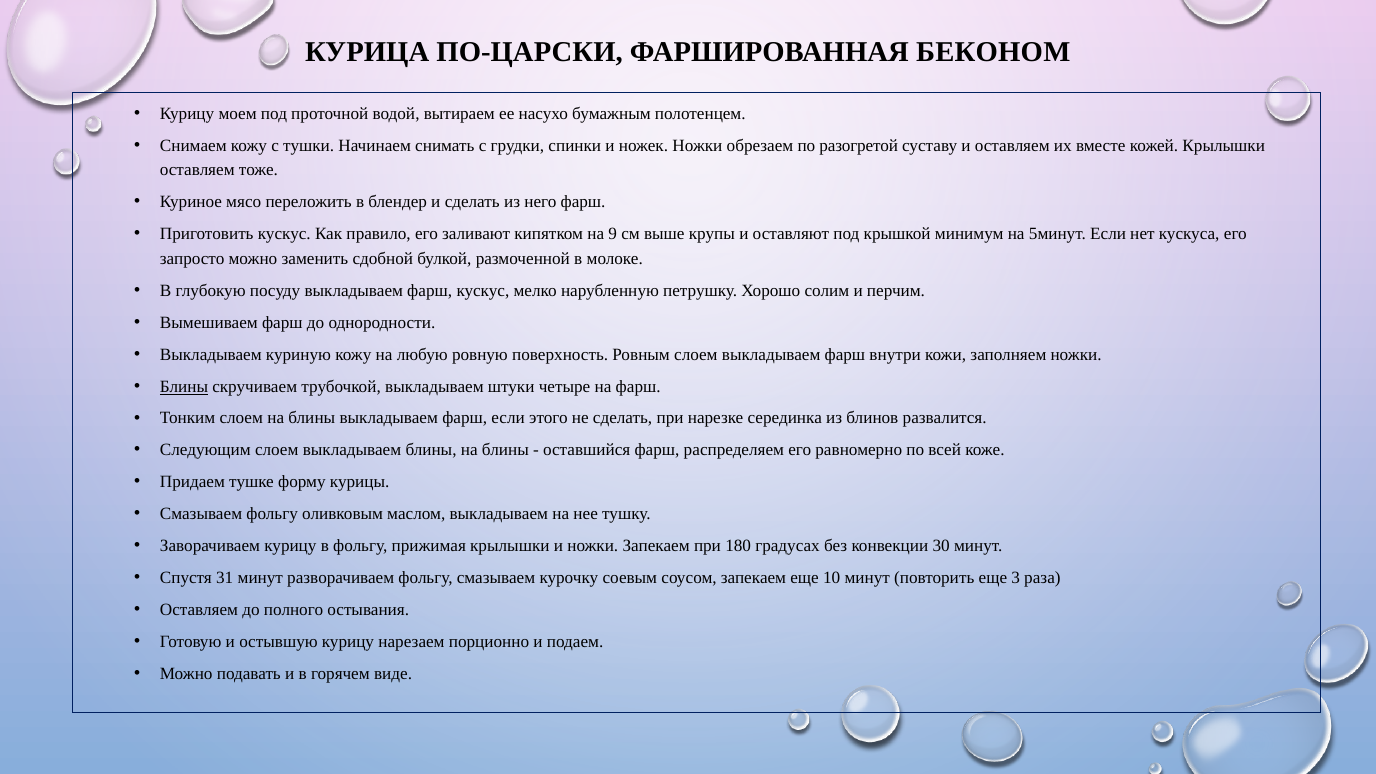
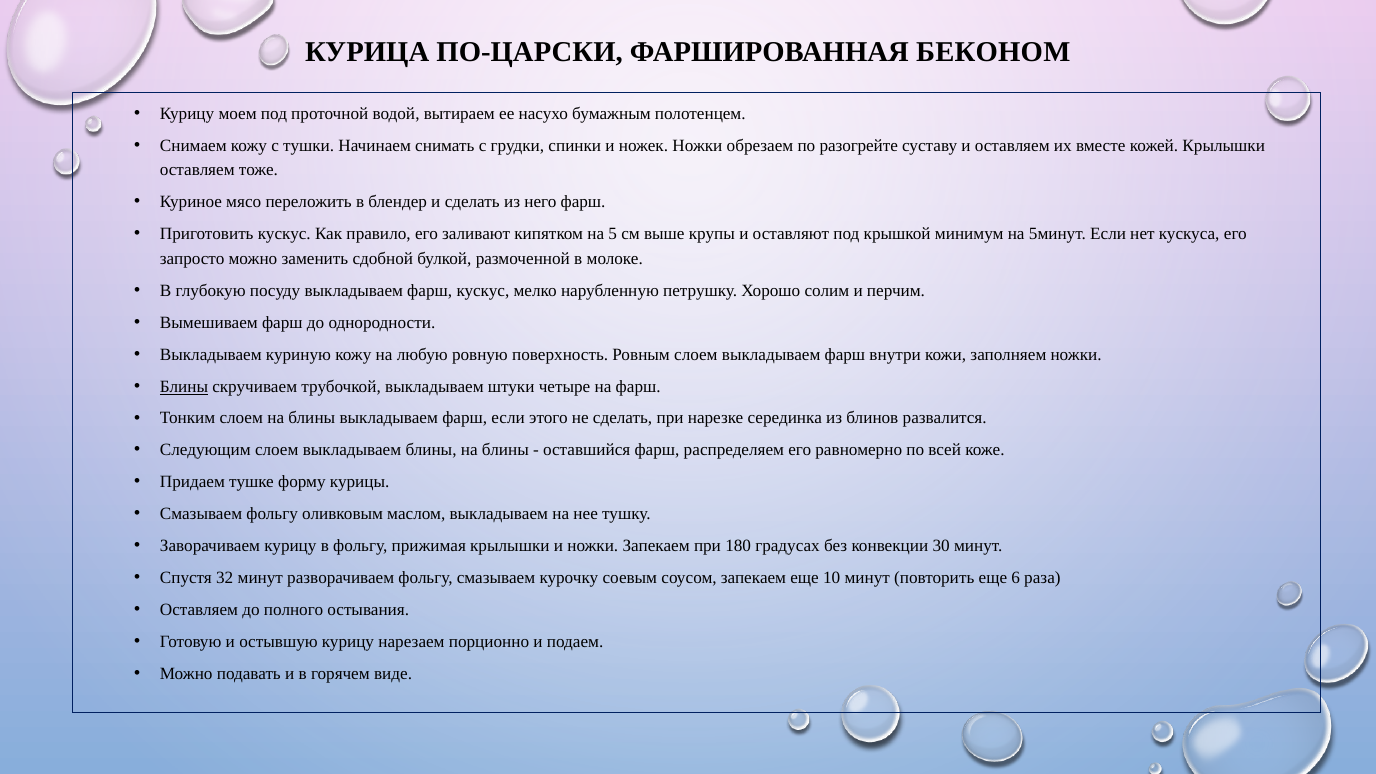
разогретой: разогретой -> разогрейте (859, 146)
9: 9 -> 5 (613, 234)
31: 31 -> 32 (225, 578)
3: 3 -> 6 (1016, 578)
